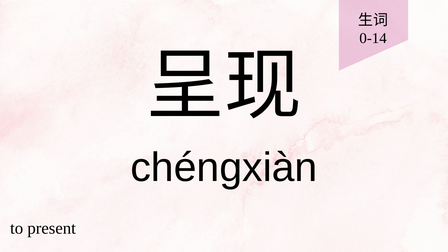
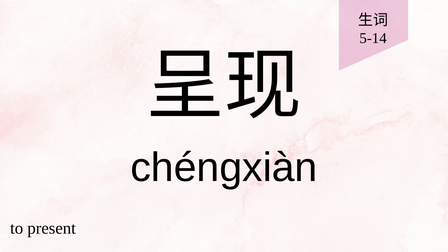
0-14: 0-14 -> 5-14 (373, 38)
